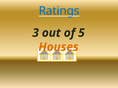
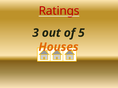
Ratings colour: blue -> red (59, 11)
